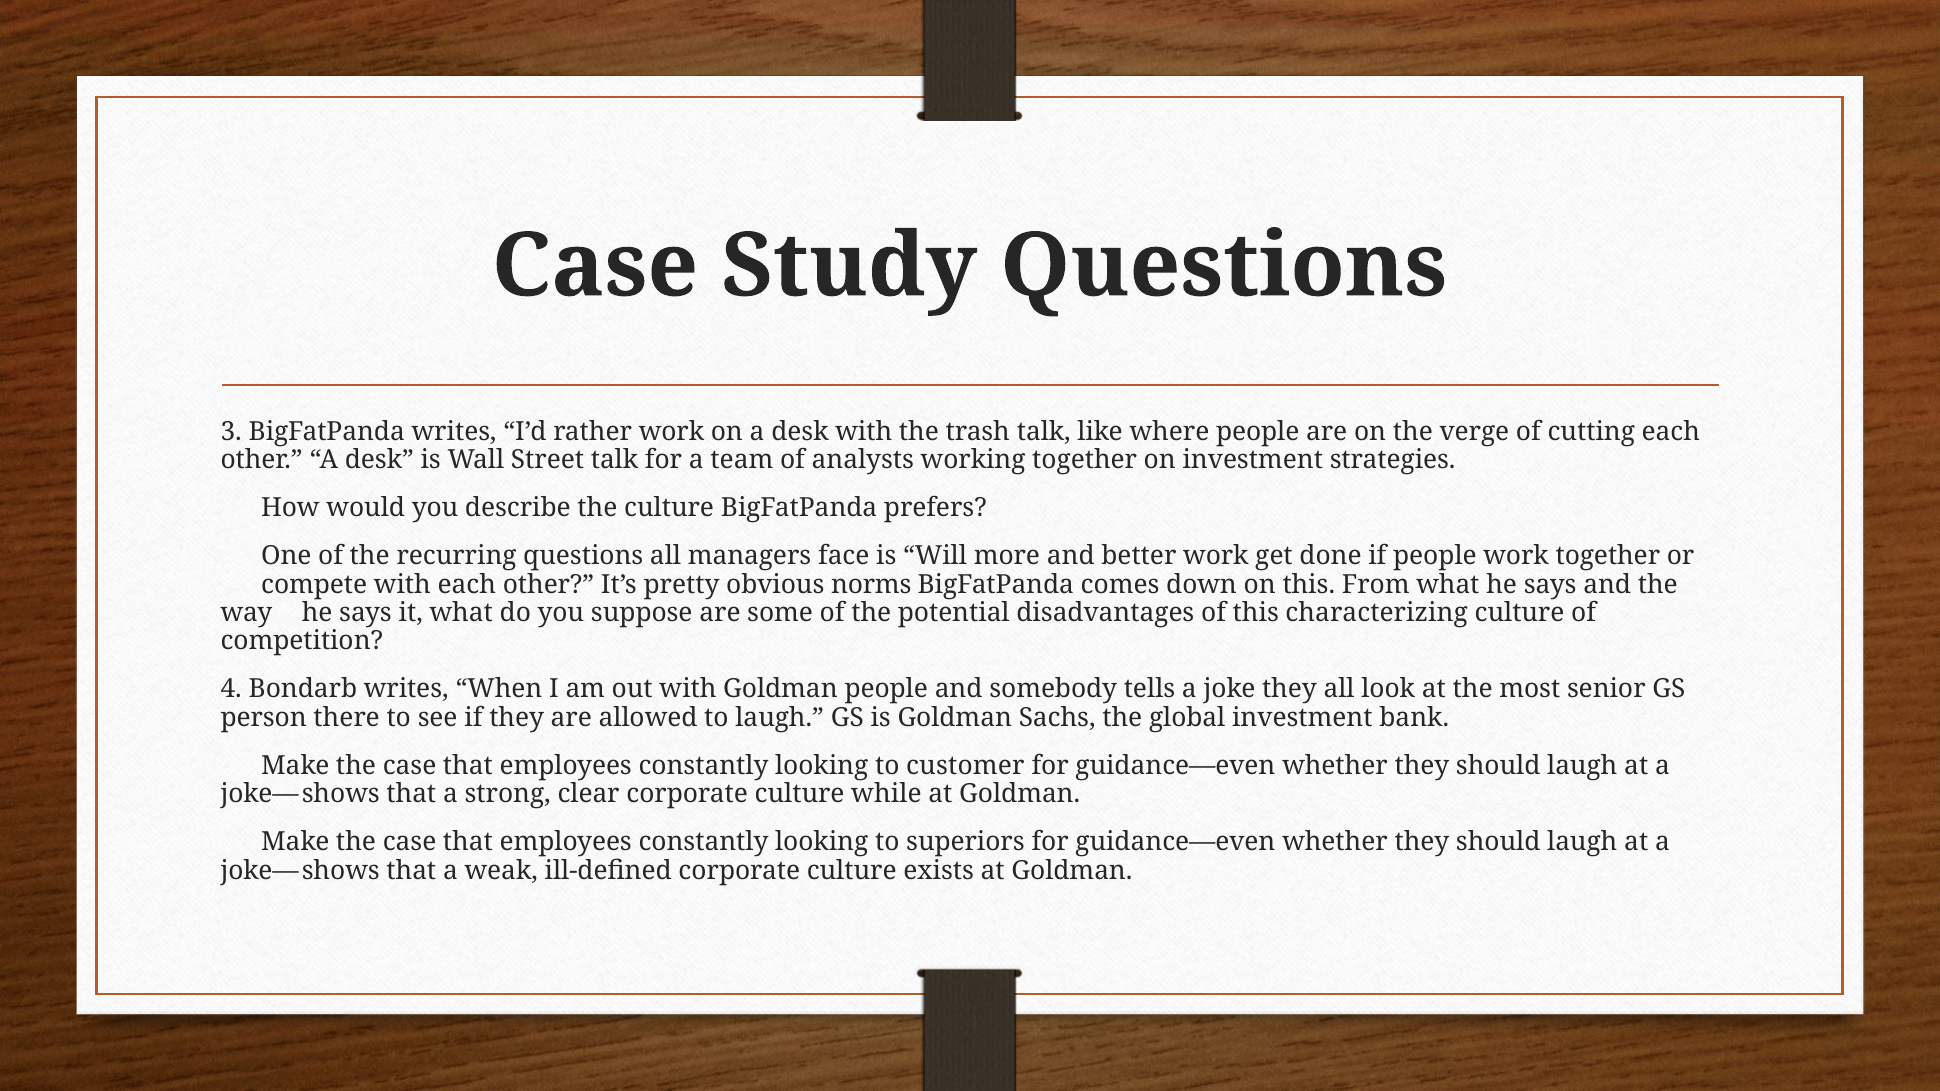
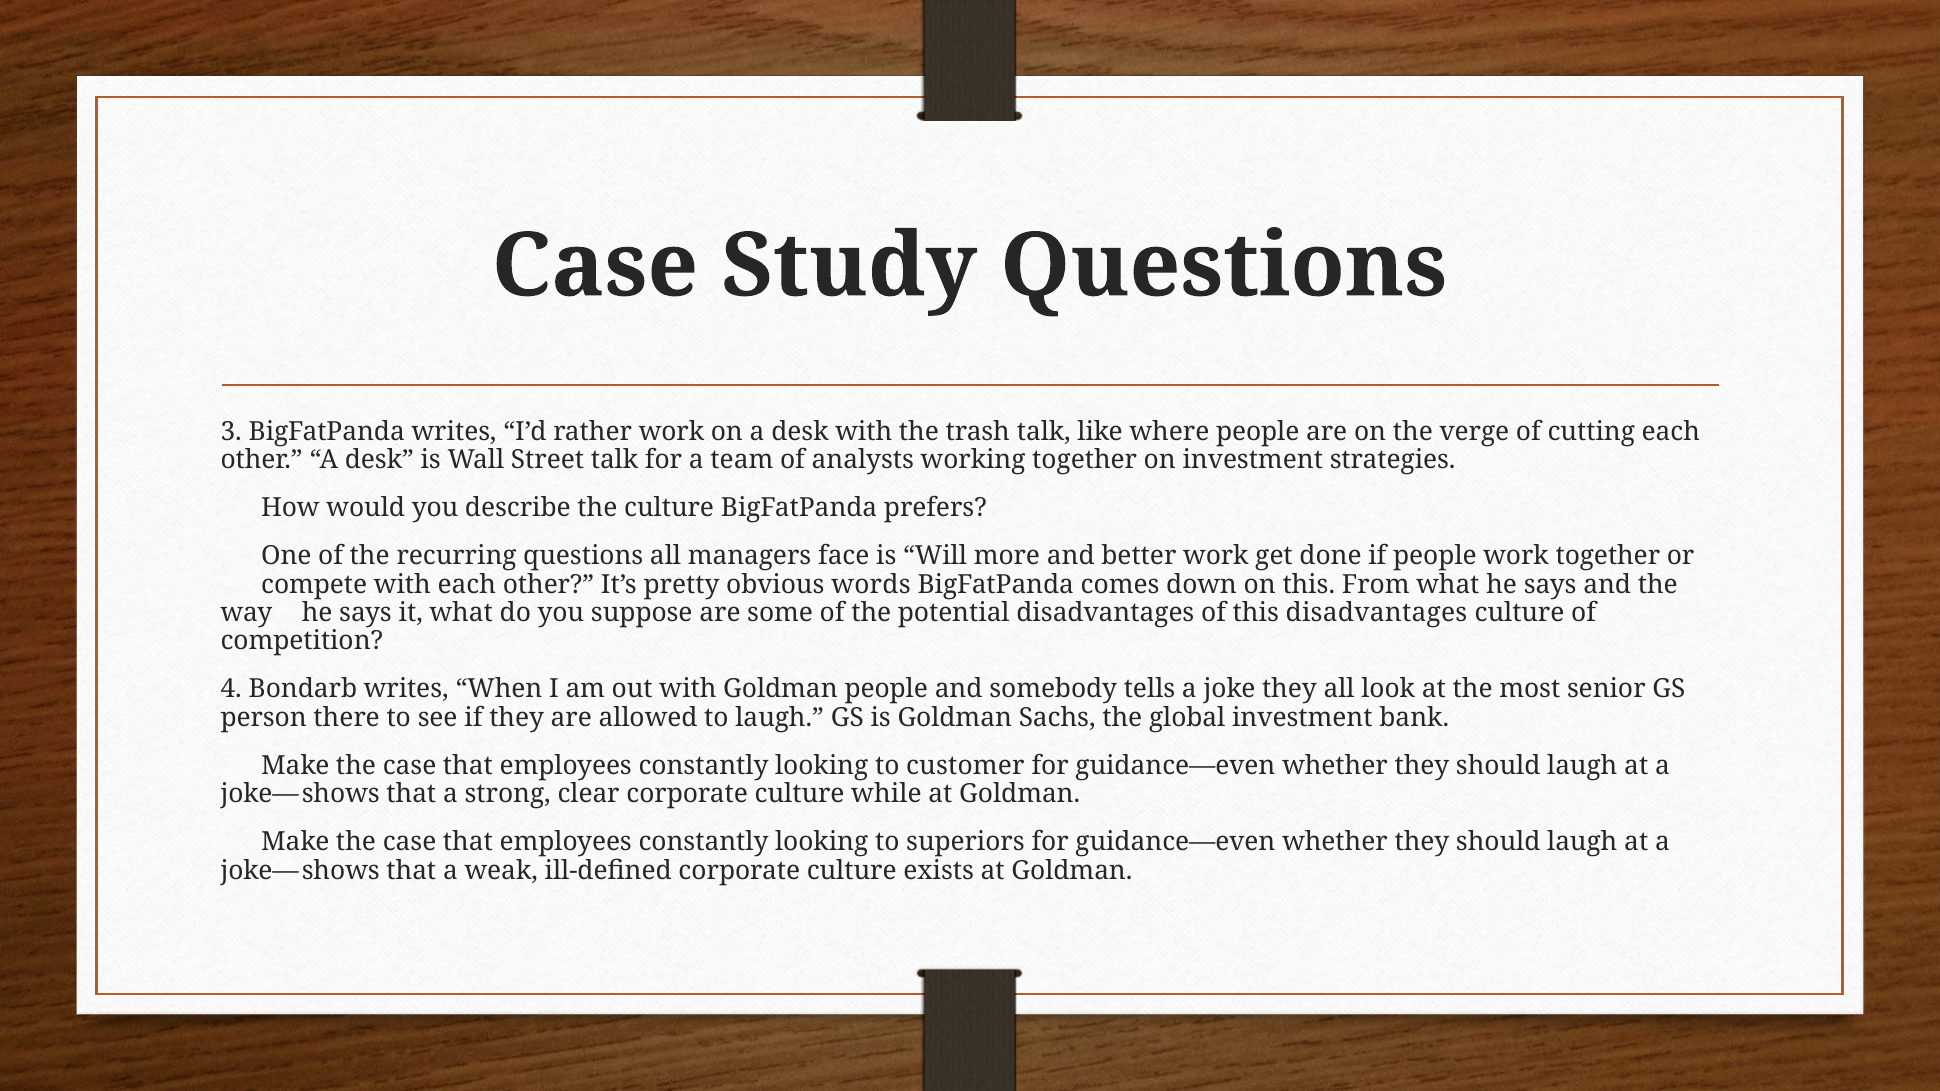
norms: norms -> words (871, 585)
this characterizing: characterizing -> disadvantages (1376, 613)
